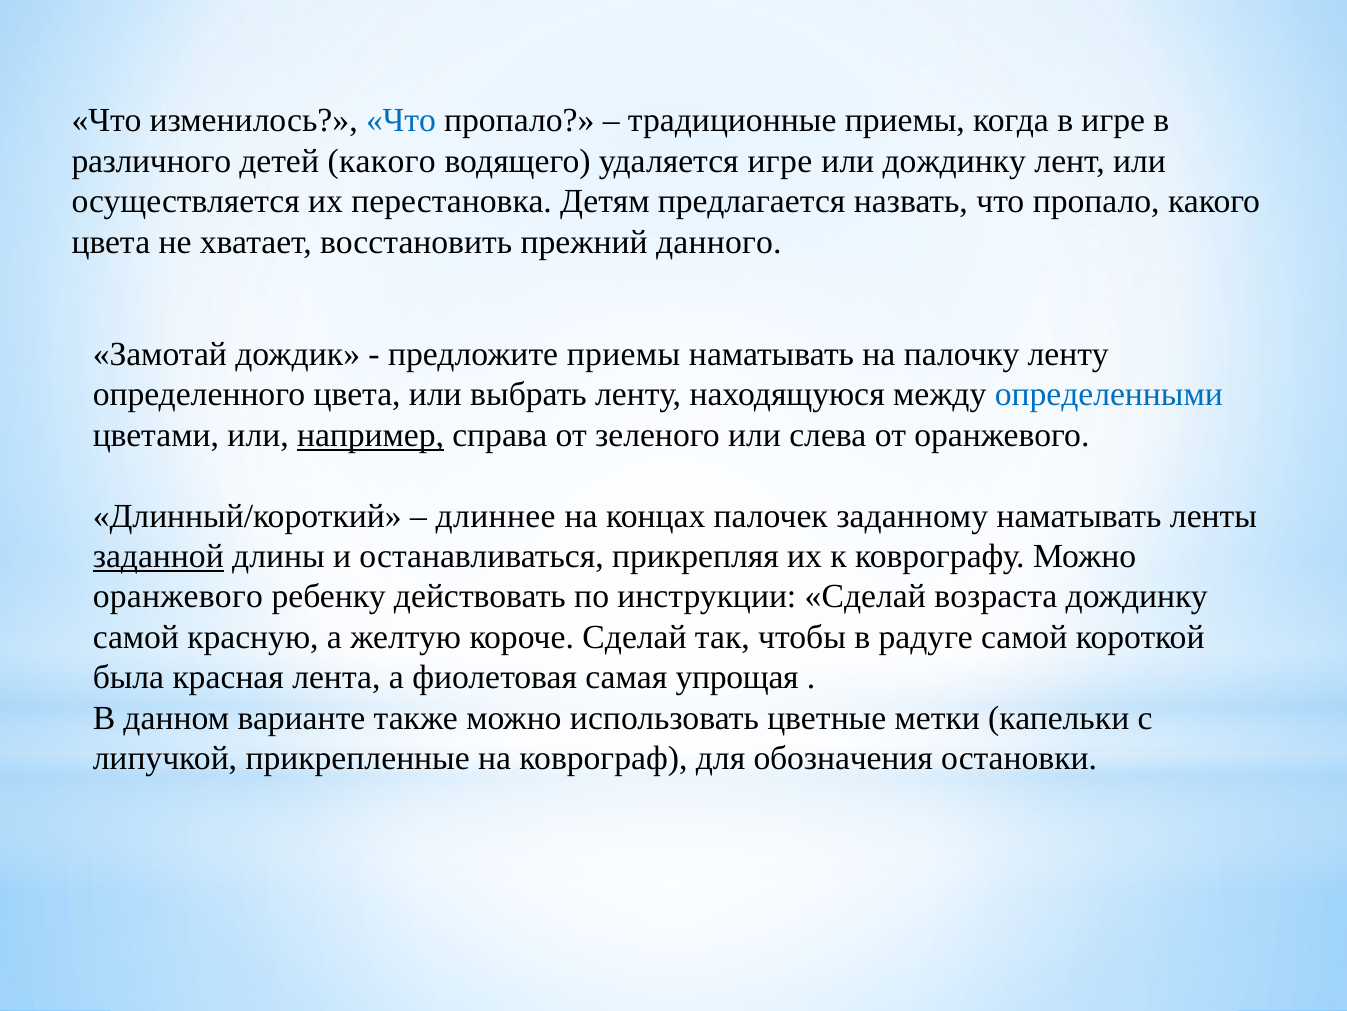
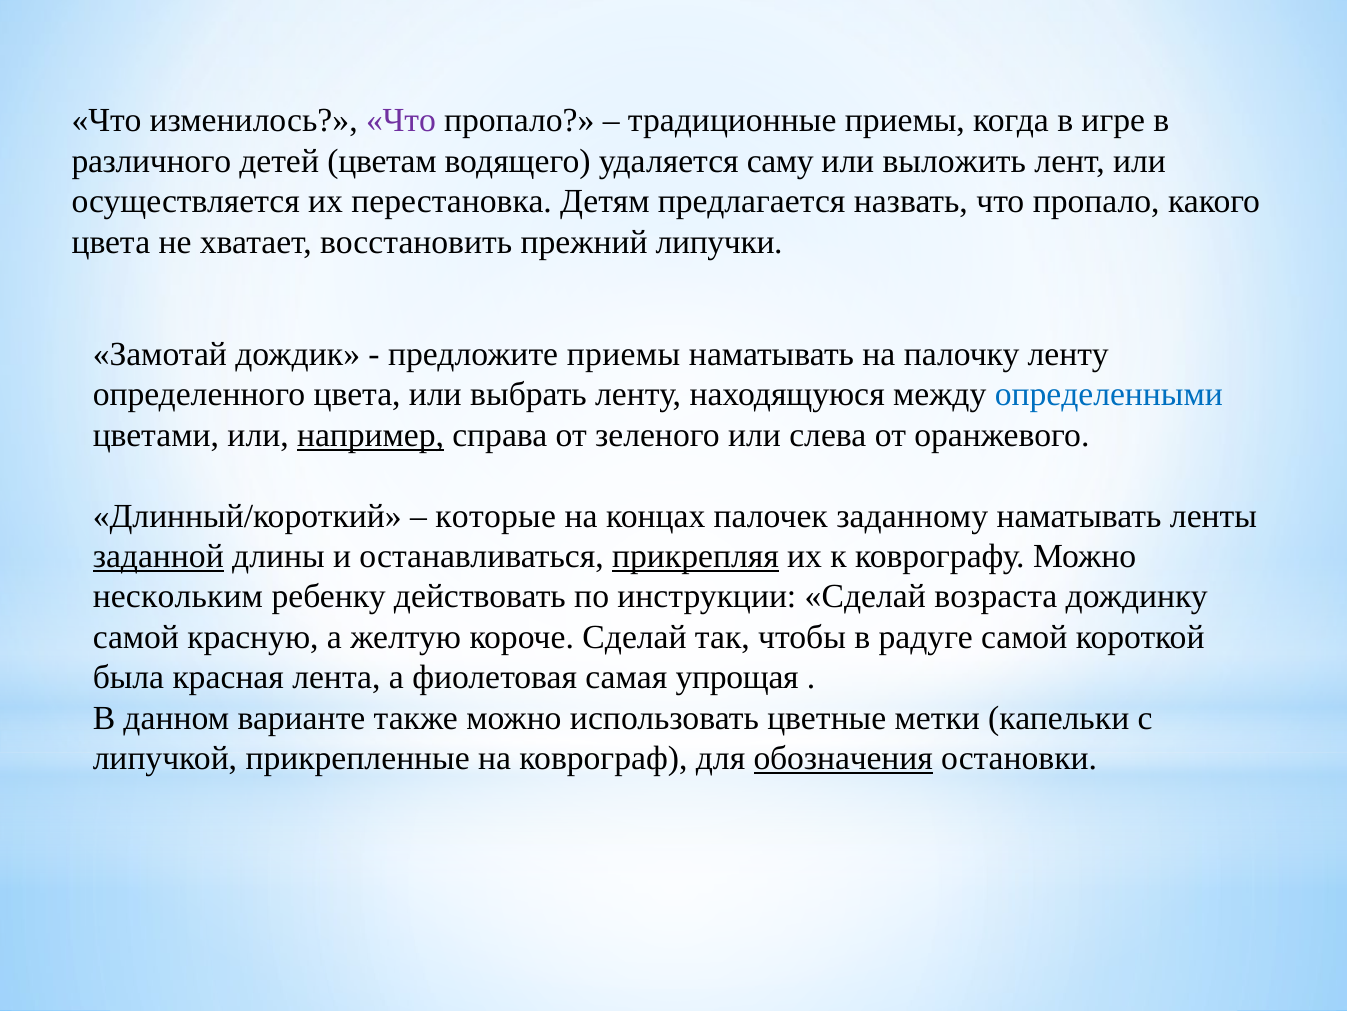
Что colour: blue -> purple (401, 121)
детей какого: какого -> цветам (382, 161)
удаляется игре: игре -> саму (780, 161)
или дождинку: дождинку -> выложить (954, 161)
данного: данного -> липучки (719, 242)
длиннее: длиннее -> которые (496, 516)
прикрепляя underline: none -> present (695, 556)
оранжевого: оранжевого -> нескольким (178, 596)
обозначения underline: none -> present (843, 758)
